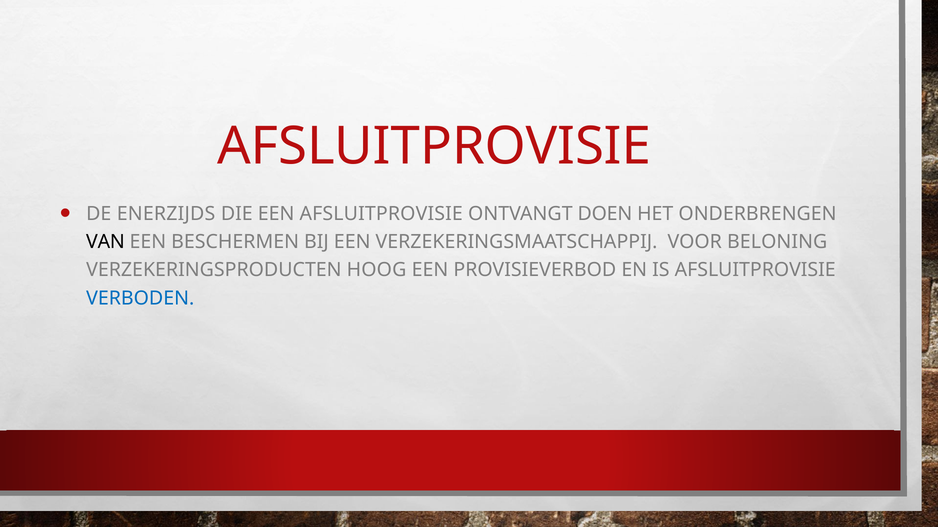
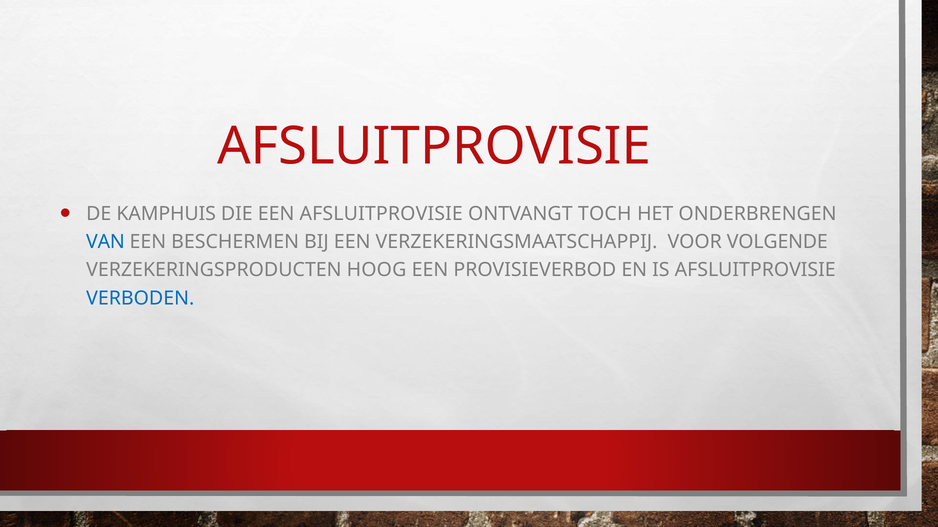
ENERZIJDS: ENERZIJDS -> KAMPHUIS (166, 214)
DOEN: DOEN -> TOCH (605, 214)
VAN colour: black -> blue (105, 242)
BELONING: BELONING -> VOLGENDE (777, 242)
